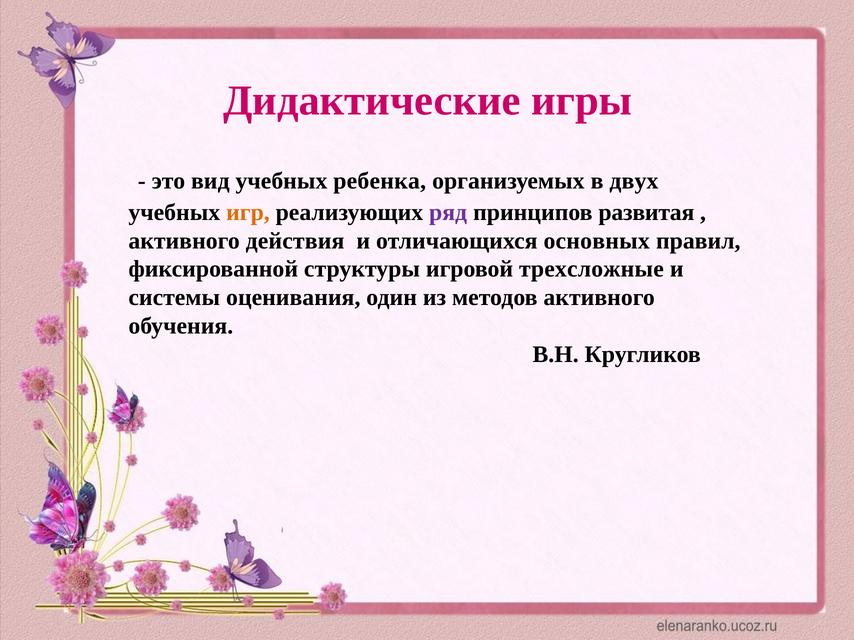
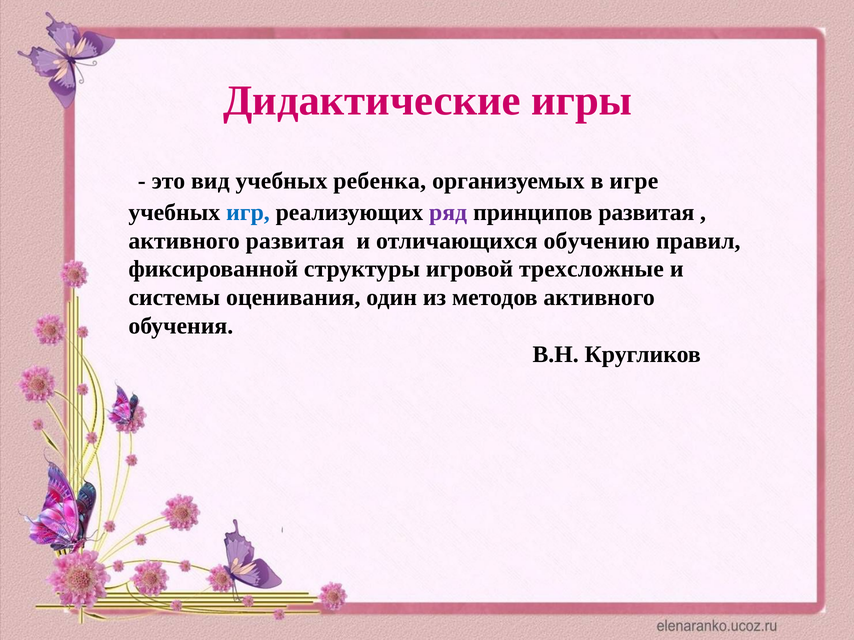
двух: двух -> игре (634, 181)
игр colour: orange -> blue (248, 212)
активного действия: действия -> развитая (295, 241)
основных: основных -> обучению (597, 241)
